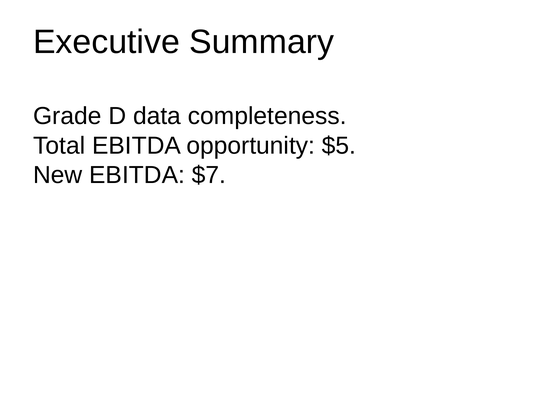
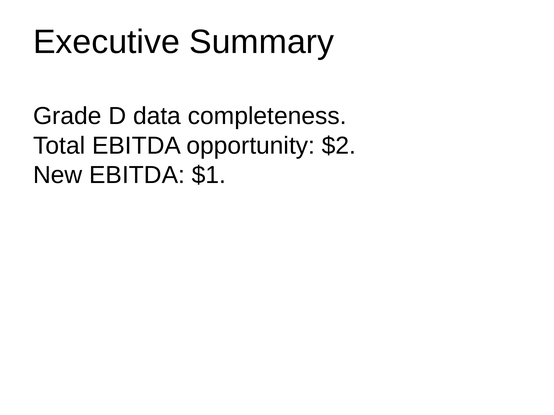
$5: $5 -> $2 (339, 146)
$7: $7 -> $1 (209, 175)
